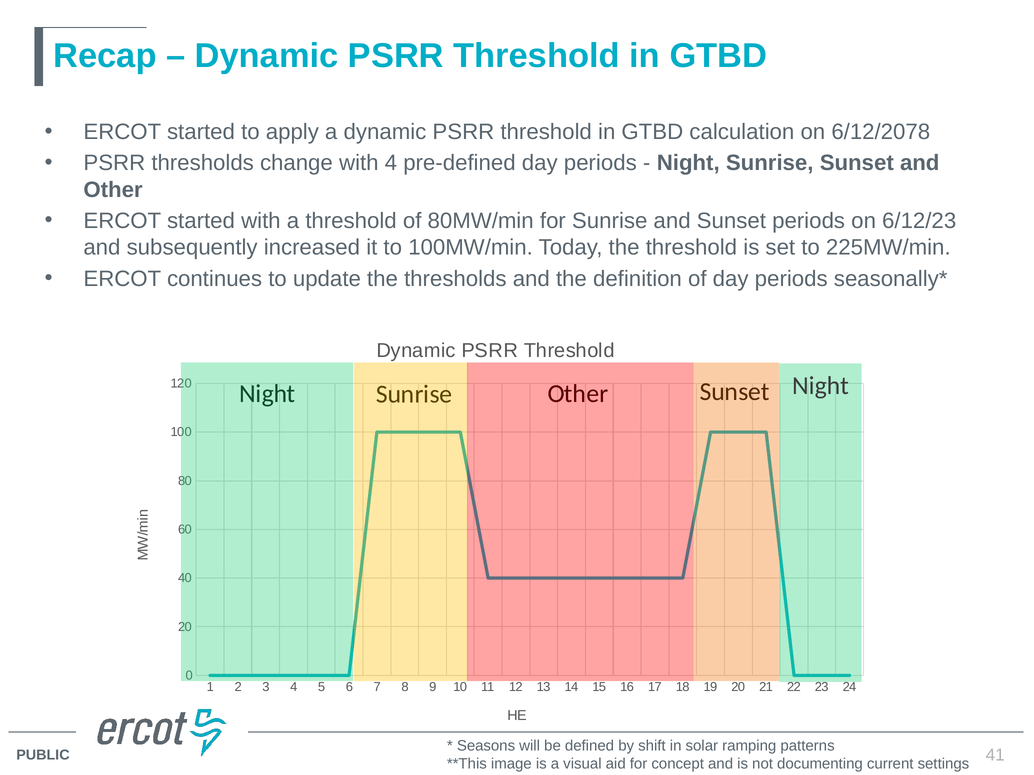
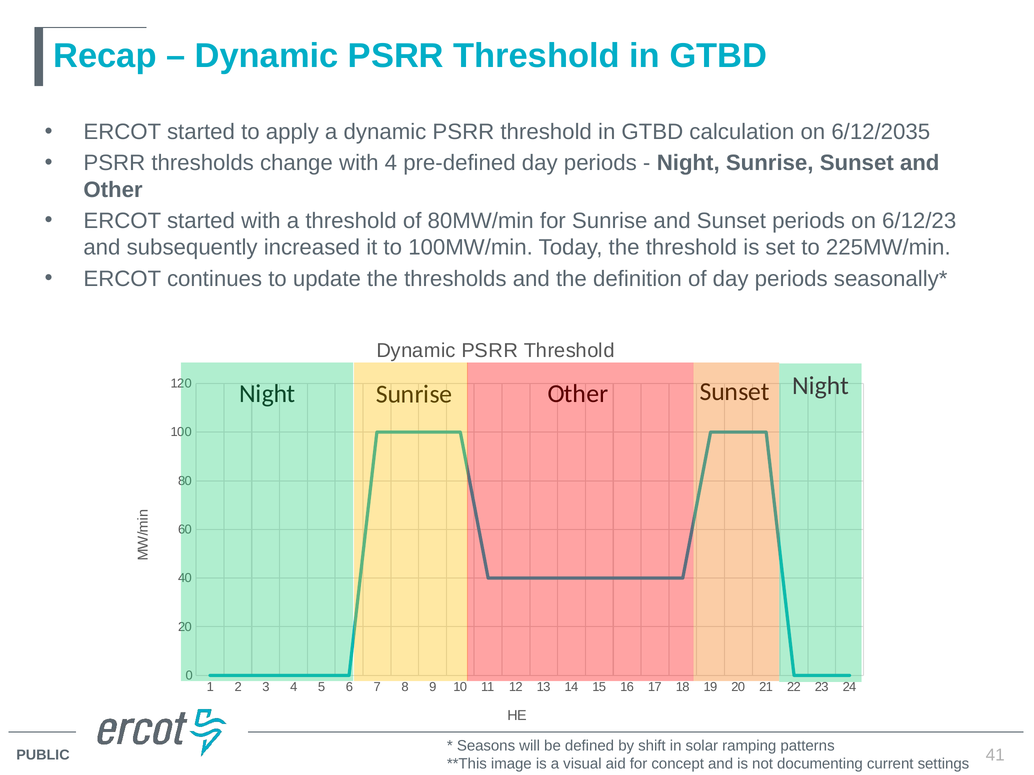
6/12/2078: 6/12/2078 -> 6/12/2035 (881, 132)
